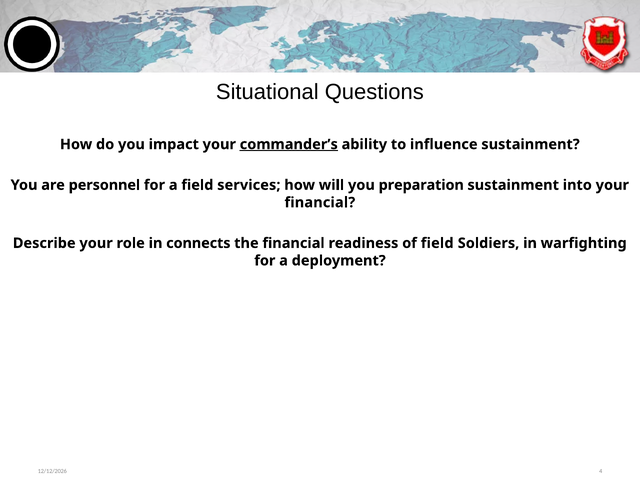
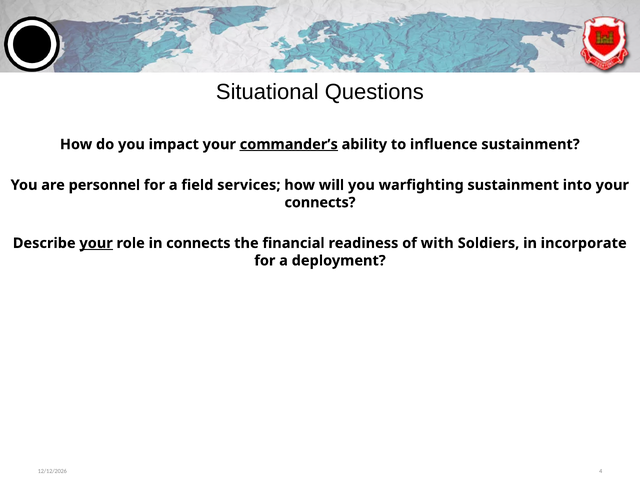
preparation: preparation -> warfighting (421, 185)
financial: financial -> connects (320, 203)
your underline: none -> present (96, 243)
of field: field -> with (437, 243)
warfighting: warfighting -> incorporate (584, 243)
